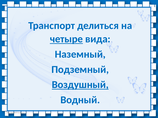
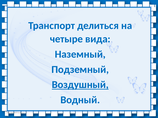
четыре underline: present -> none (66, 39)
